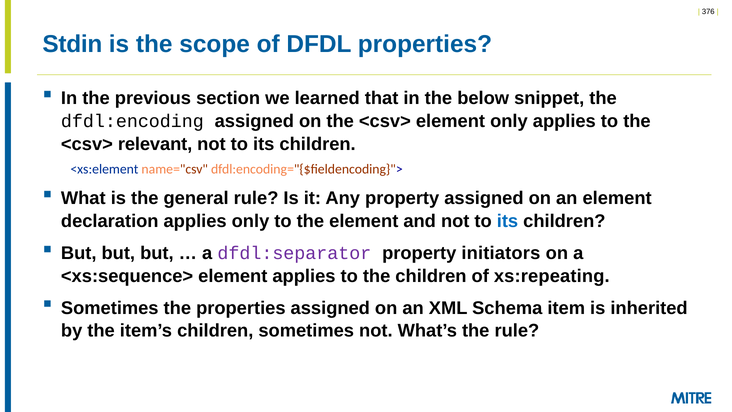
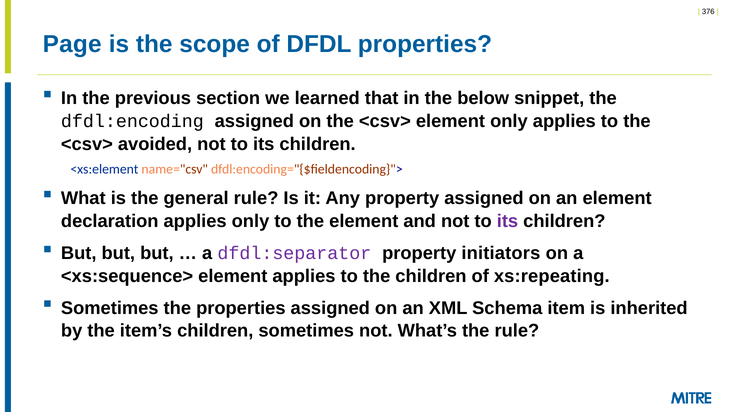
Stdin: Stdin -> Page (72, 44)
relevant: relevant -> avoided (155, 144)
its colour: blue -> purple (507, 221)
